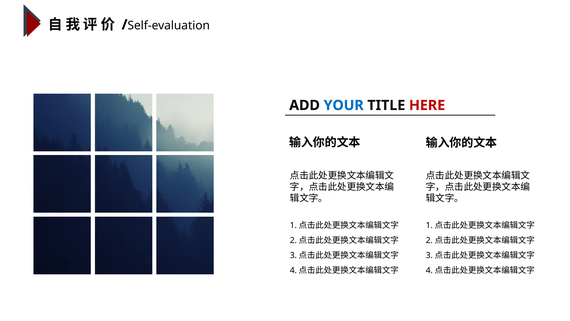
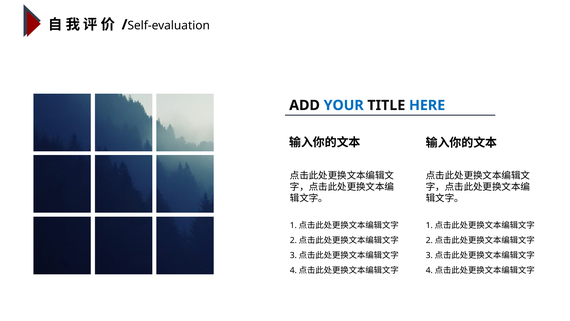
HERE colour: red -> blue (427, 105)
